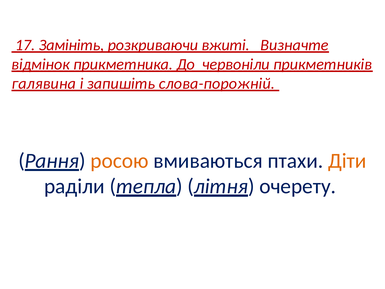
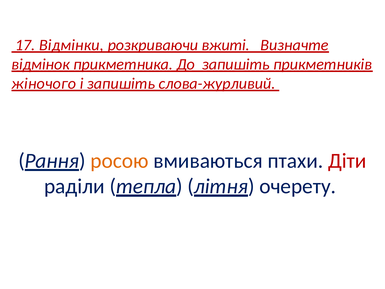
Замініть: Замініть -> Відмінки (71, 45)
До червоніли: червоніли -> запишіть (236, 64)
галявина: галявина -> жіночого (44, 84)
слова-порожній: слова-порожній -> слова-журливий (217, 84)
Діти colour: orange -> red (347, 161)
